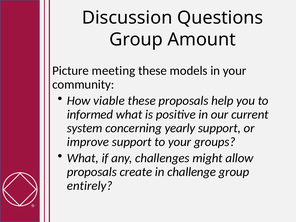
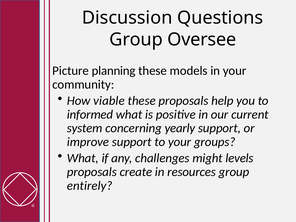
Amount: Amount -> Oversee (202, 40)
meeting: meeting -> planning (114, 71)
allow: allow -> levels (240, 158)
challenge: challenge -> resources (192, 172)
